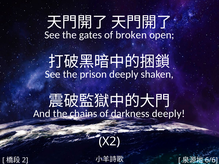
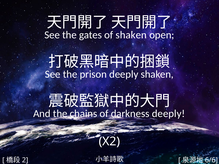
of broken: broken -> shaken (131, 35)
